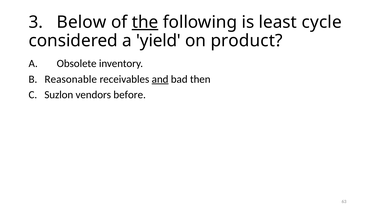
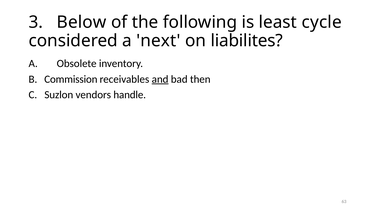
the underline: present -> none (145, 22)
yield: yield -> next (158, 41)
product: product -> liabilites (247, 41)
Reasonable: Reasonable -> Commission (71, 79)
before: before -> handle (130, 95)
